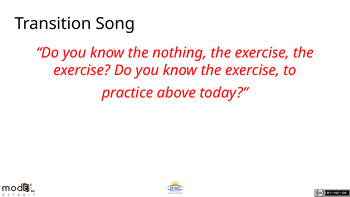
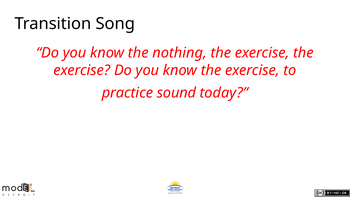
above: above -> sound (176, 93)
